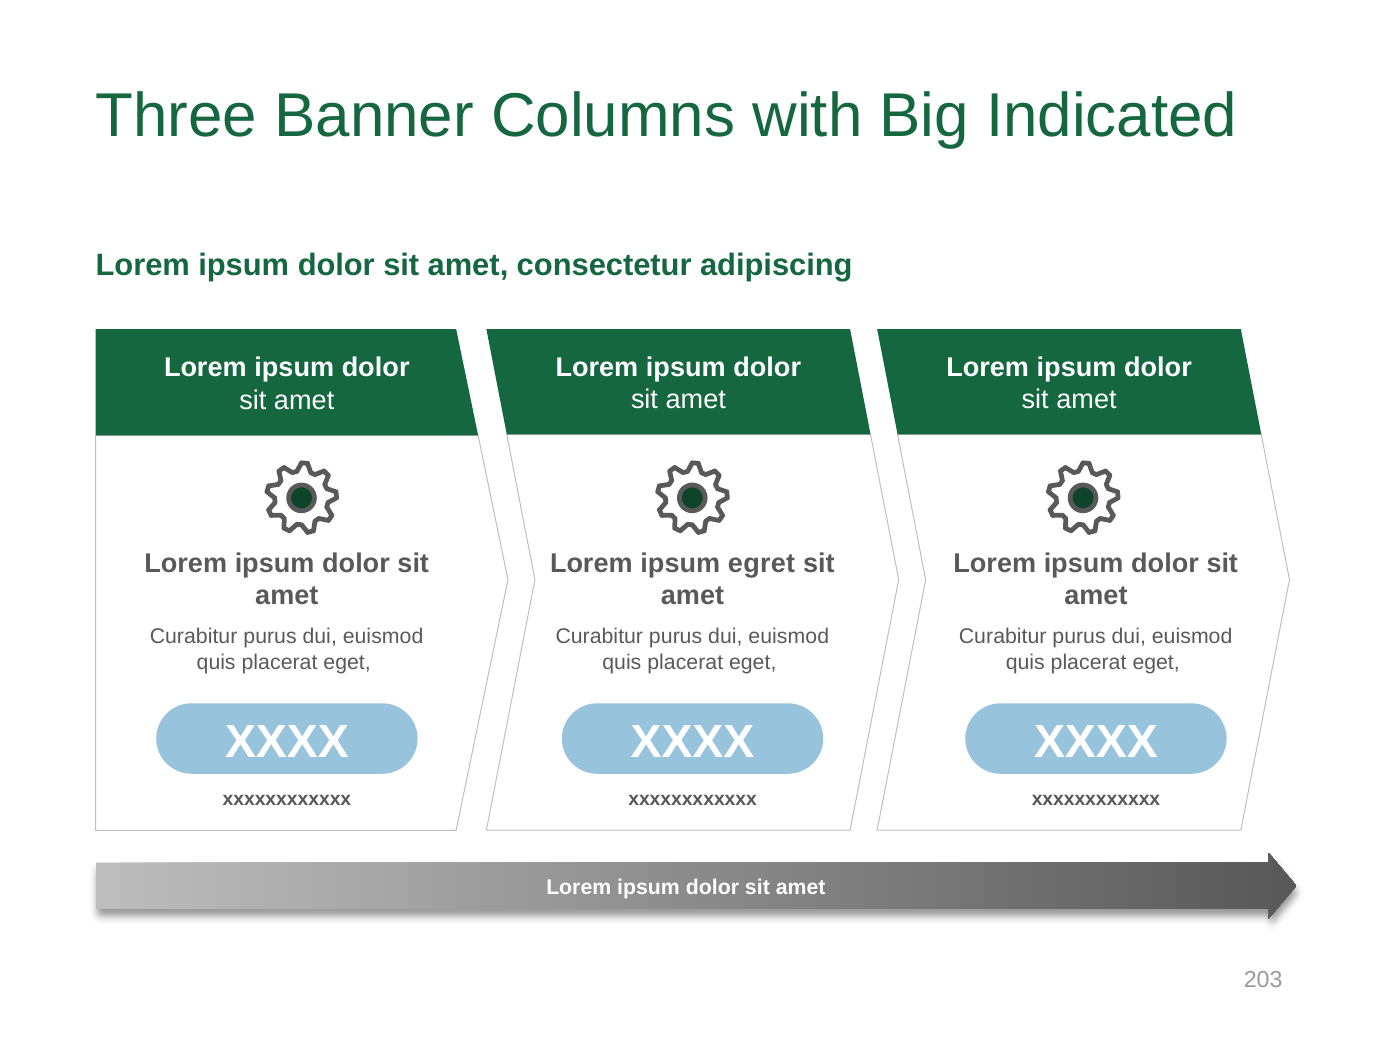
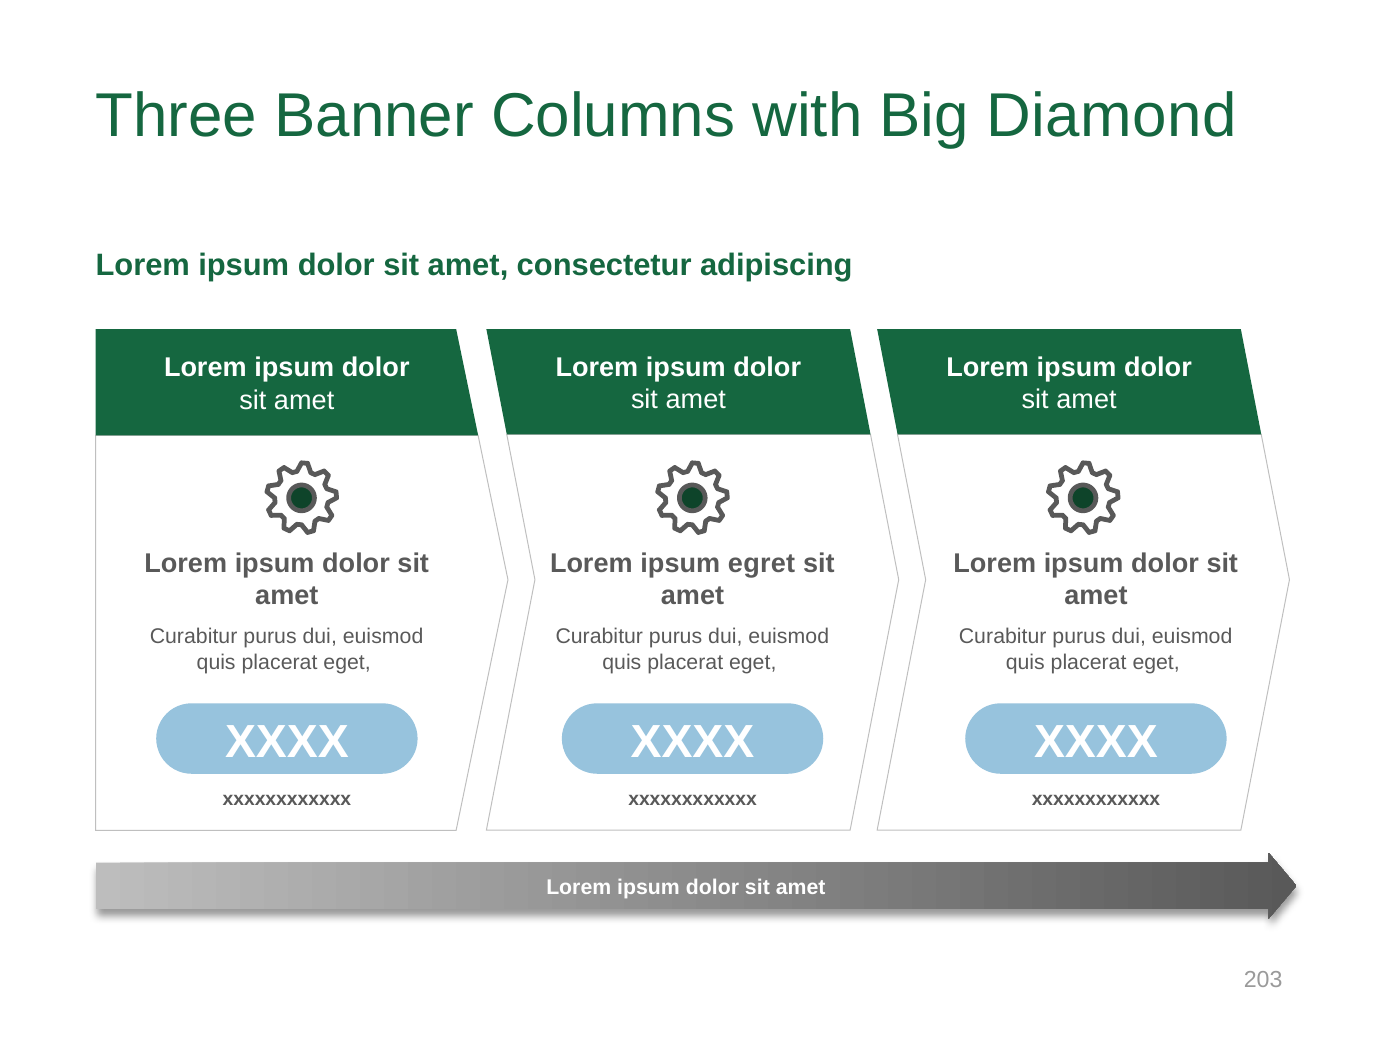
Indicated: Indicated -> Diamond (1112, 116)
